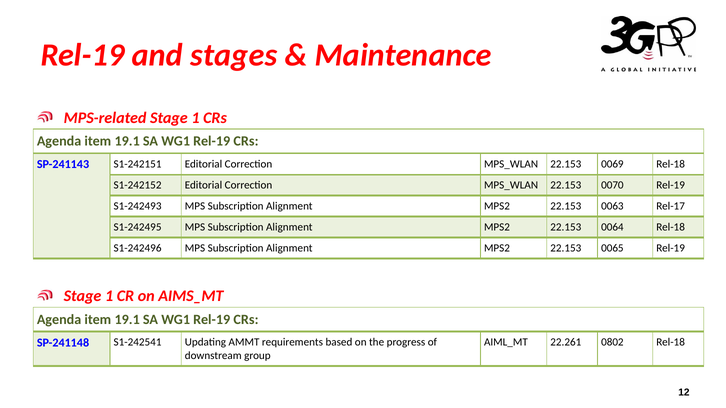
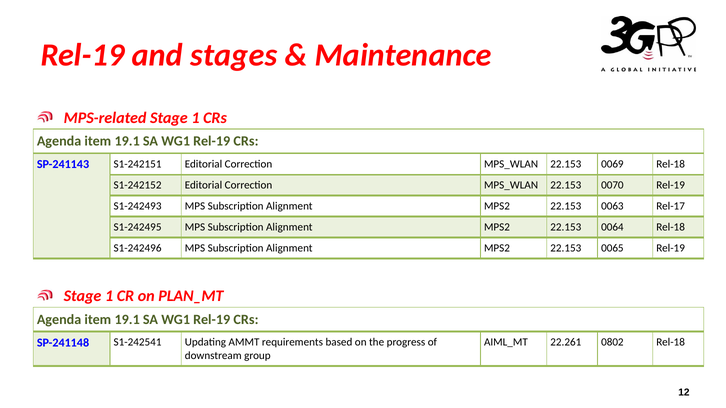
AIMS_MT: AIMS_MT -> PLAN_MT (191, 296)
